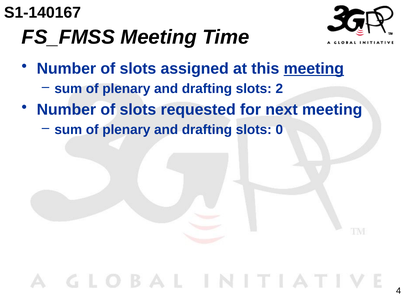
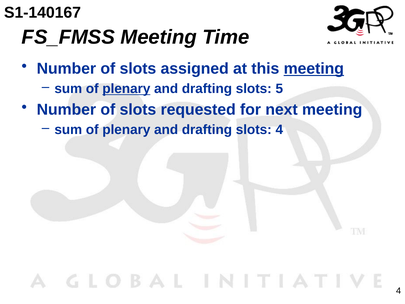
plenary underline: none -> present (126, 89)
2: 2 -> 5 (279, 89)
slots 0: 0 -> 4 (279, 130)
